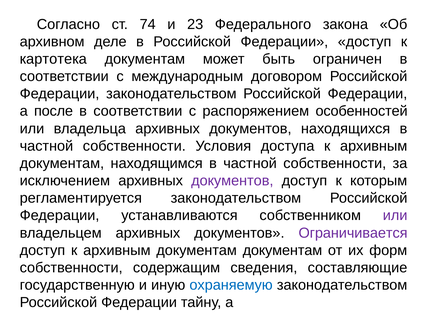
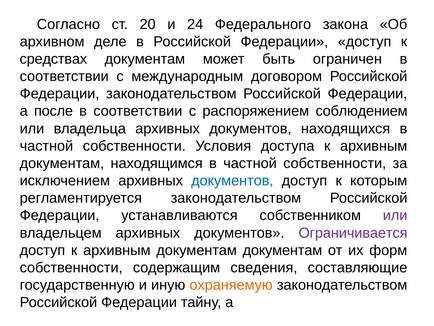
74: 74 -> 20 (148, 24)
23: 23 -> 24 (195, 24)
картотека: картотека -> средствах (53, 59)
особенностей: особенностей -> соблюдением (362, 111)
документов colour: purple -> blue (232, 180)
охраняемую colour: blue -> orange (231, 285)
